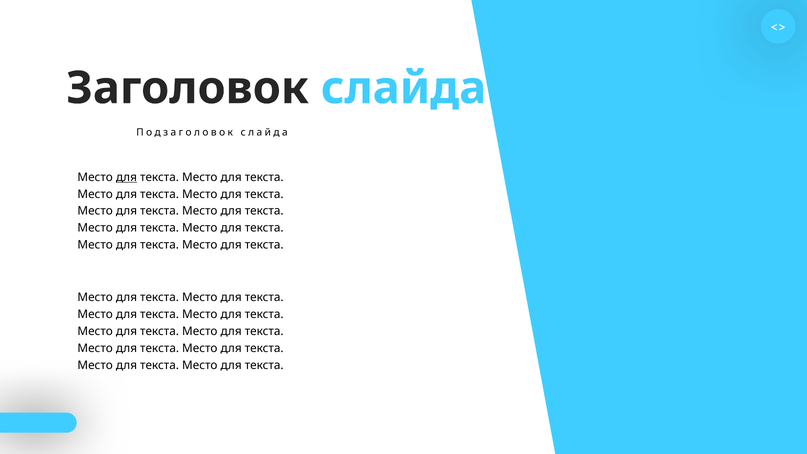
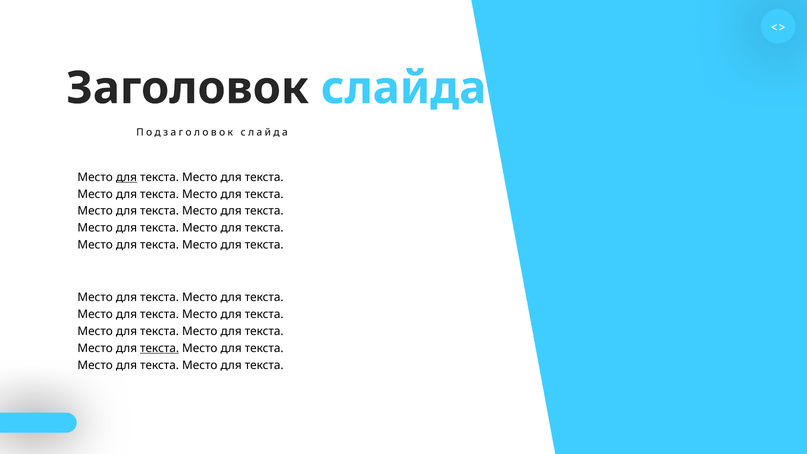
текста underline: none -> present (160, 348)
